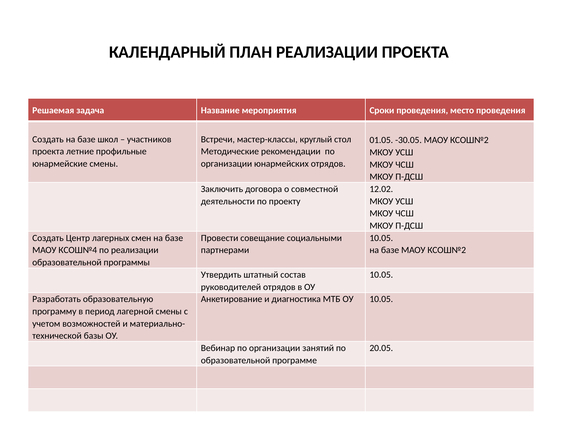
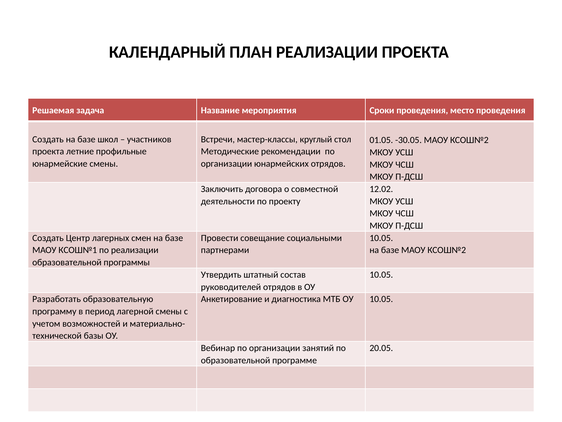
КСОШ№4: КСОШ№4 -> КСОШ№1 (78, 250)
